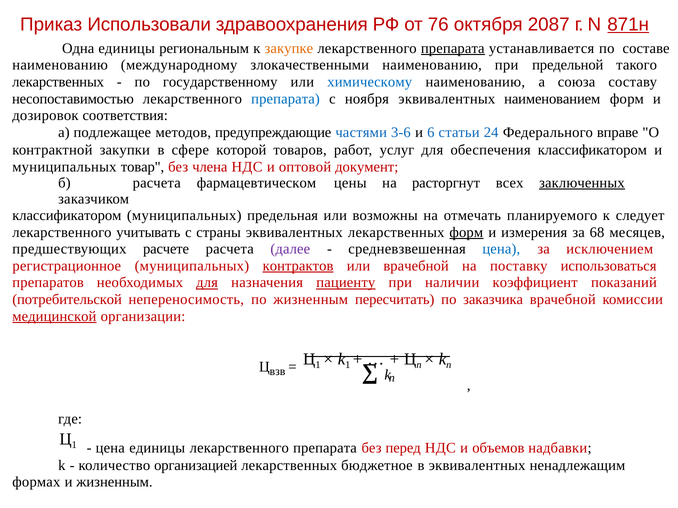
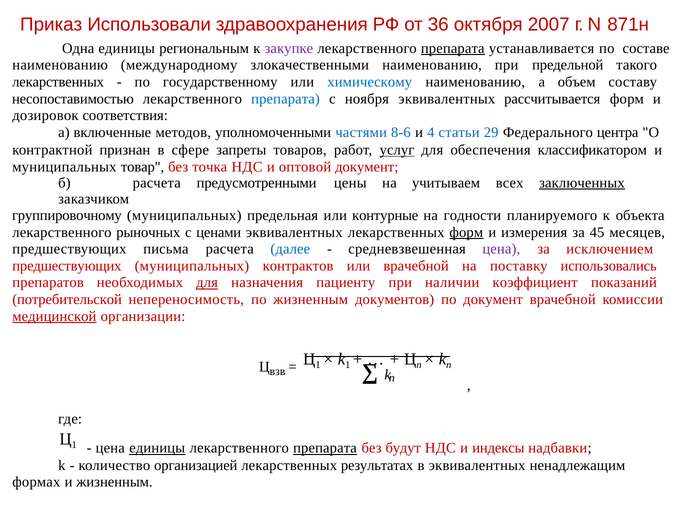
76: 76 -> 36 (438, 24)
2087: 2087 -> 2007 (549, 24)
871н underline: present -> none (628, 24)
закупке colour: orange -> purple (289, 48)
союза: союза -> объем (577, 82)
наименованием: наименованием -> рассчитывается (552, 99)
подлежащее: подлежащее -> включенные (112, 133)
предупреждающие: предупреждающие -> уполномоченными (273, 133)
3-6: 3-6 -> 8-6 (401, 133)
6: 6 -> 4 (431, 133)
24: 24 -> 29 (491, 133)
вправе: вправе -> центра (618, 133)
закупки: закупки -> признан (125, 150)
которой: которой -> запреты (241, 150)
услуг underline: none -> present (397, 150)
члена: члена -> точка (210, 167)
фармацевтическом: фармацевтическом -> предусмотренными (257, 183)
расторгнут: расторгнут -> учитываем (446, 183)
классификатором: классификатором -> группировочному (67, 216)
возможны: возможны -> контурные (385, 216)
отмечать: отмечать -> годности (472, 216)
следует: следует -> объекта (640, 216)
учитывать: учитывать -> рыночных (148, 232)
страны: страны -> ценами (219, 232)
68: 68 -> 45 (597, 232)
расчете: расчете -> письма (166, 249)
далее colour: purple -> blue (290, 249)
цена colour: blue -> purple (501, 249)
регистрационное: регистрационное -> предшествующих (67, 266)
контрактов underline: present -> none (298, 266)
использоваться: использоваться -> использовались (609, 266)
пациенту underline: present -> none (346, 283)
пересчитать: пересчитать -> документов (395, 300)
по заказчика: заказчика -> документ (493, 300)
единицы underline: none -> present (157, 449)
препарата underline: none -> present (325, 449)
перед: перед -> будут (403, 449)
объемов: объемов -> индексы (498, 449)
бюджетное: бюджетное -> результатах (377, 466)
